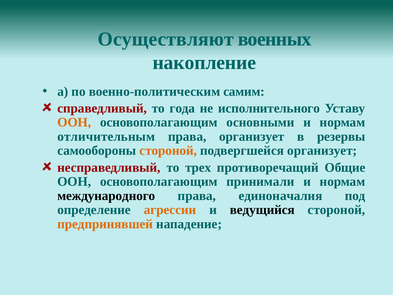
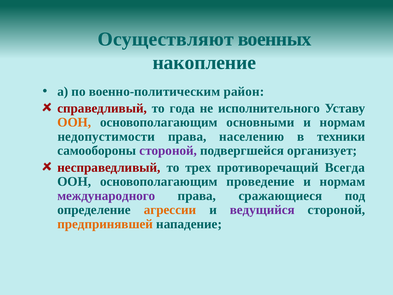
самим: самим -> район (244, 91)
отличительным: отличительным -> недопустимости (106, 136)
права организует: организует -> населению (252, 136)
резервы: резервы -> техники (341, 136)
стороной colour: orange -> purple (168, 151)
Общие: Общие -> Всегда (345, 167)
принимали: принимали -> проведение (260, 181)
международного colour: black -> purple (106, 196)
единоначалия: единоначалия -> сражающиеся (280, 196)
ведущийся colour: black -> purple (262, 210)
